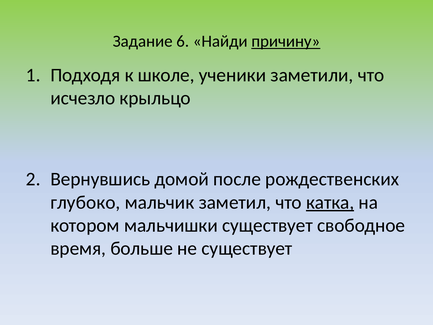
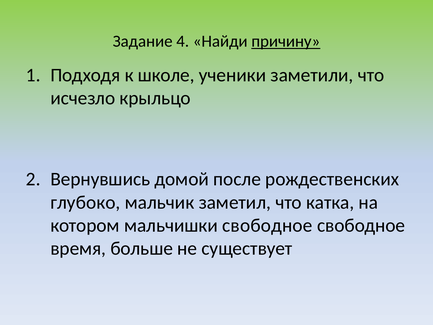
6: 6 -> 4 (183, 41)
катка underline: present -> none (330, 202)
мальчишки существует: существует -> свободное (267, 225)
